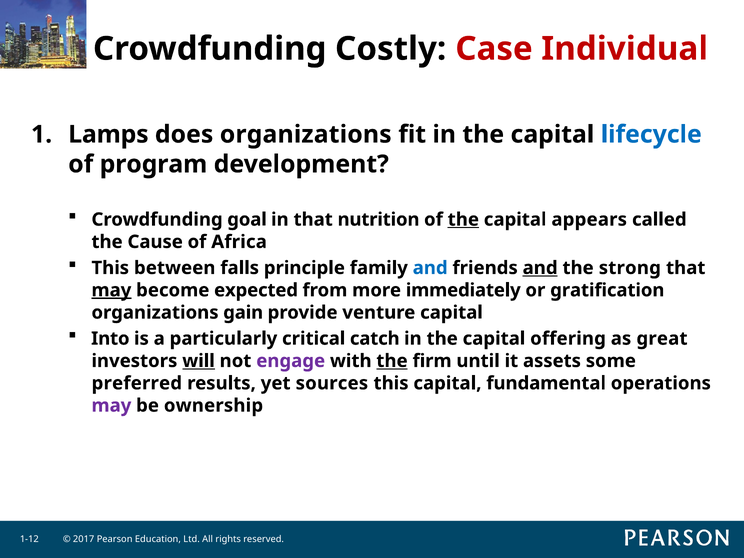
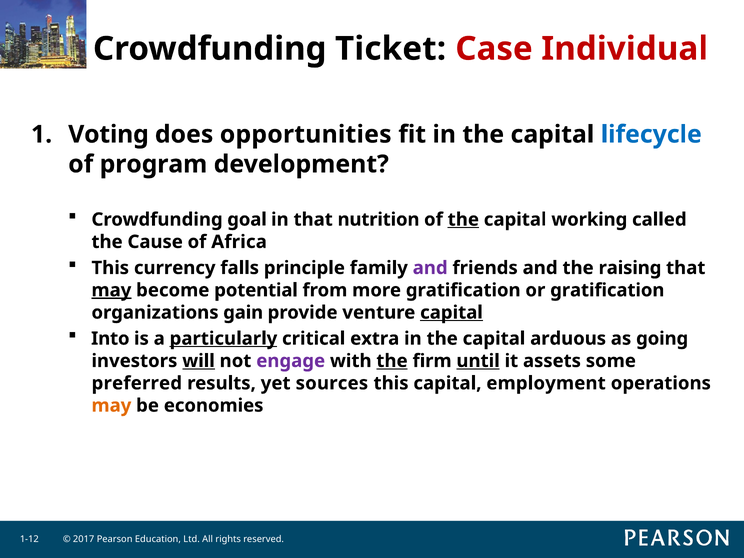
Costly: Costly -> Ticket (391, 49)
Lamps: Lamps -> Voting (108, 134)
does organizations: organizations -> opportunities (306, 134)
appears: appears -> working (589, 220)
between: between -> currency (175, 268)
and colour: blue -> purple (430, 268)
and underline: present -> none (540, 268)
strong: strong -> raising (630, 268)
expected: expected -> potential (256, 290)
more immediately: immediately -> gratification (463, 290)
capital underline: none -> present (452, 313)
particularly underline: none -> present (223, 339)
catch: catch -> extra (375, 339)
offering: offering -> arduous (568, 339)
great: great -> going (662, 339)
until underline: none -> present (478, 361)
fundamental: fundamental -> employment (546, 383)
may colour: purple -> orange (111, 406)
ownership: ownership -> economies (214, 406)
